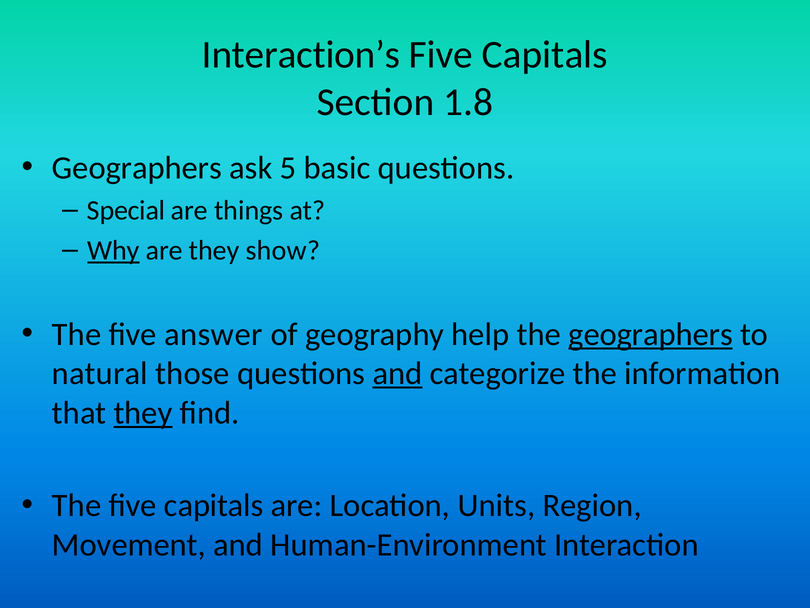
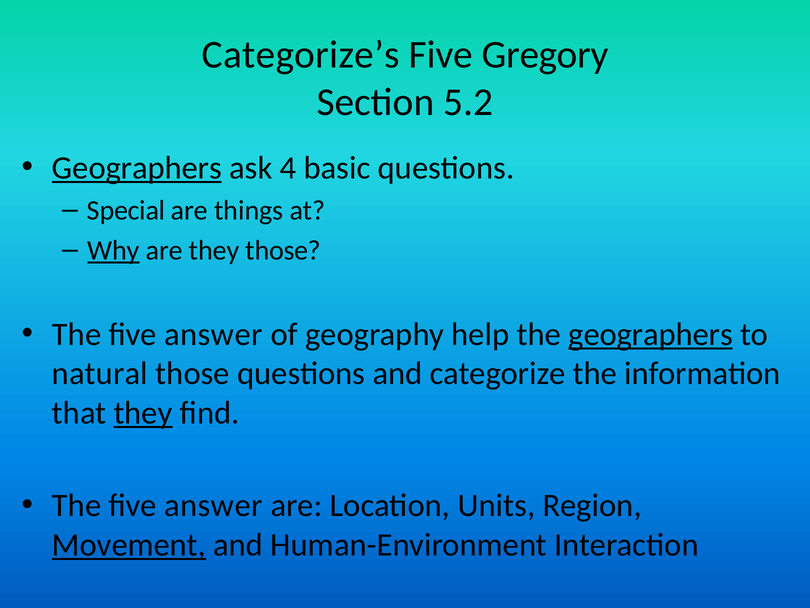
Interaction’s: Interaction’s -> Categorize’s (301, 55)
Capitals: Capitals -> Gregory (545, 55)
1.8: 1.8 -> 5.2 (468, 102)
Geographers underline: none -> present (137, 168)
5: 5 -> 4 (288, 168)
they show: show -> those (283, 250)
and underline: present -> none (398, 373)
capitals: capitals -> answer (213, 505)
Movement underline: none -> present (129, 544)
